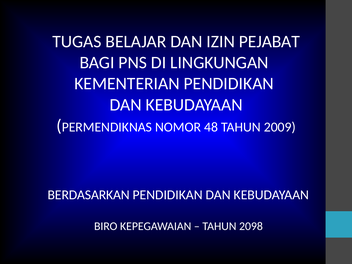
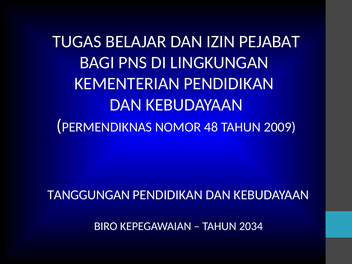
BERDASARKAN: BERDASARKAN -> TANGGUNGAN (89, 195)
2098: 2098 -> 2034 (251, 226)
